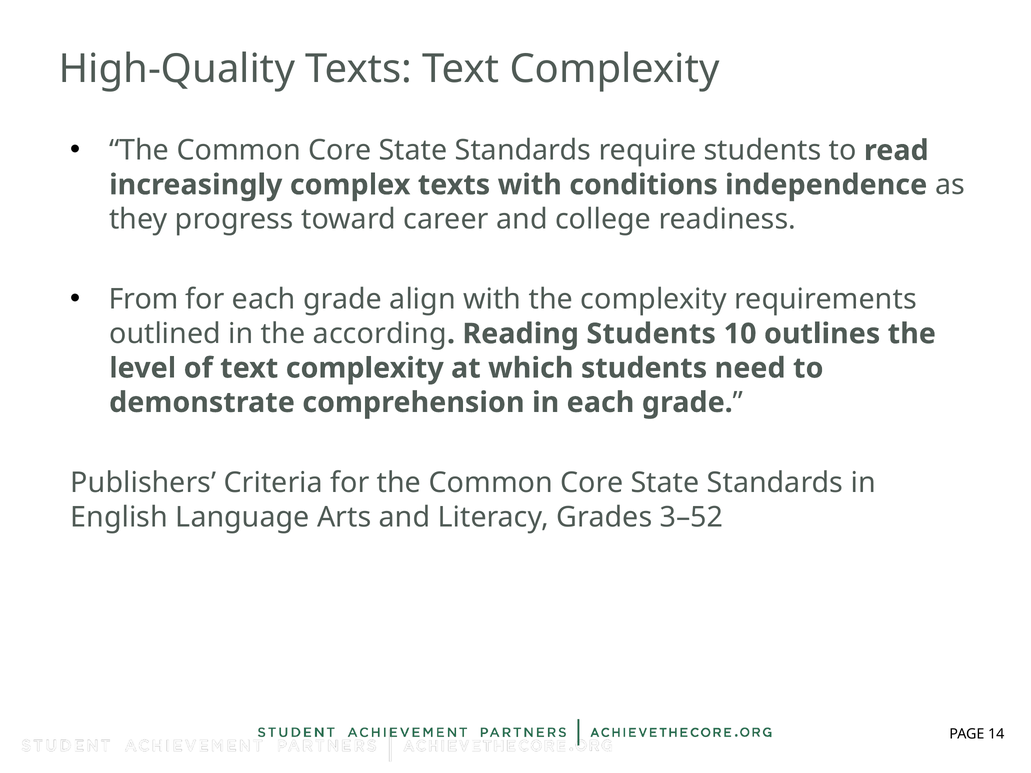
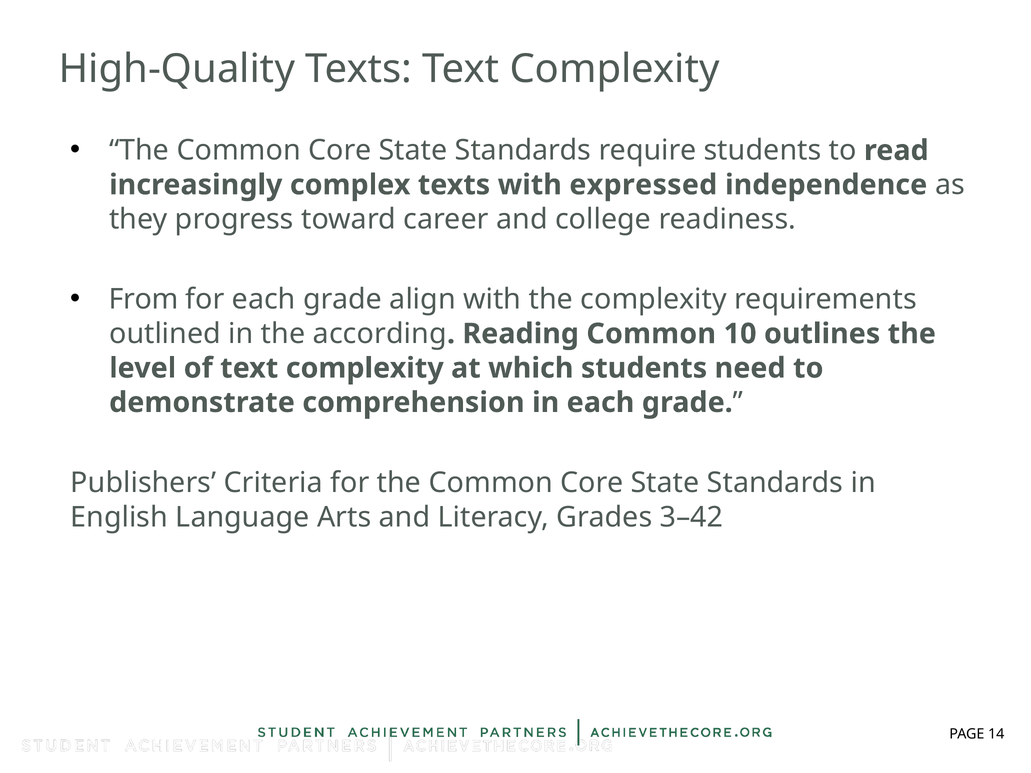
conditions: conditions -> expressed (643, 185)
Reading Students: Students -> Common (651, 334)
3–52: 3–52 -> 3–42 (691, 517)
